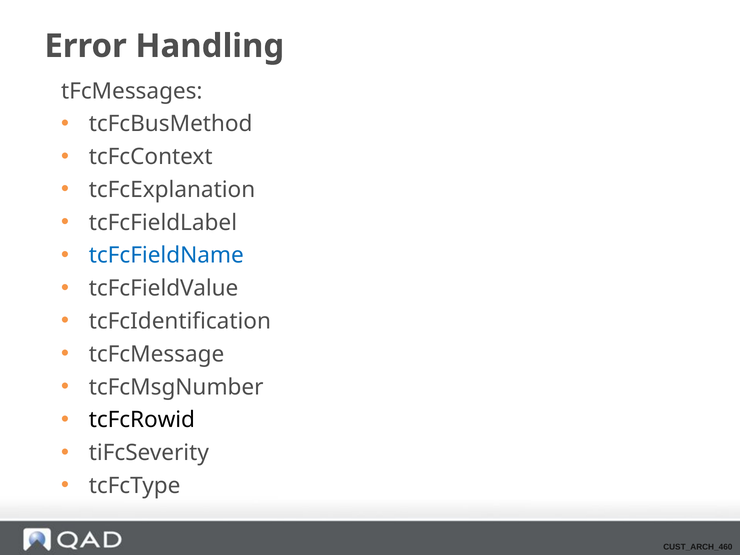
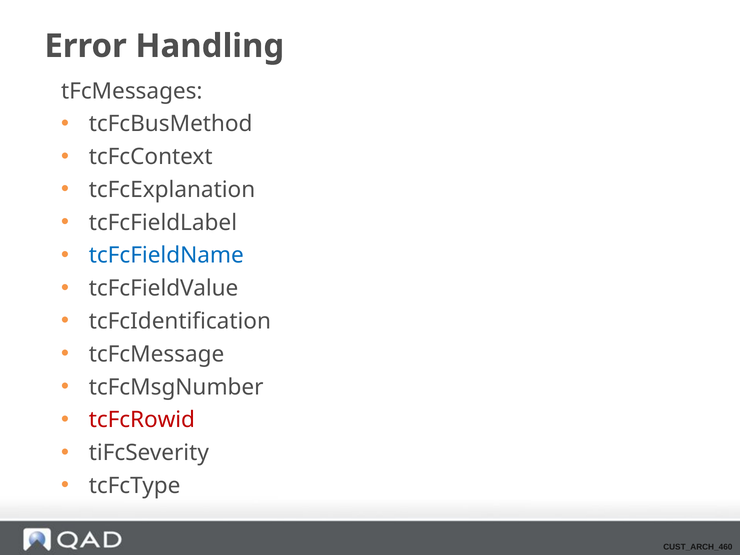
tcFcRowid colour: black -> red (142, 420)
